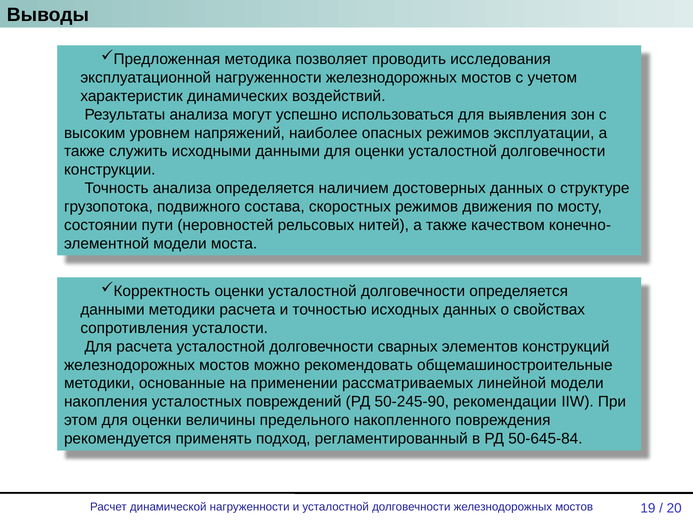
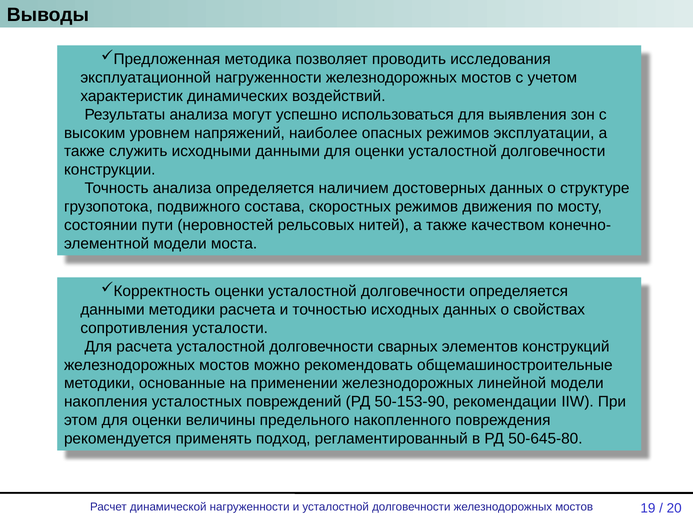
применении рассматриваемых: рассматриваемых -> железнодорожных (408, 383)
50-245-90: 50-245-90 -> 50-153-90 (412, 402)
50-645-84: 50-645-84 -> 50-645-80 (545, 439)
